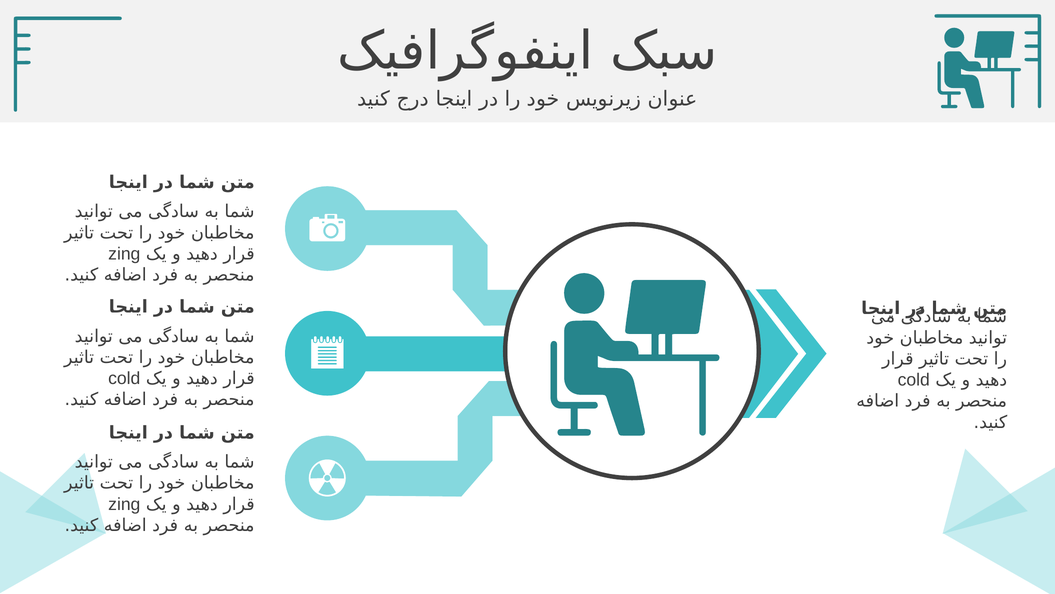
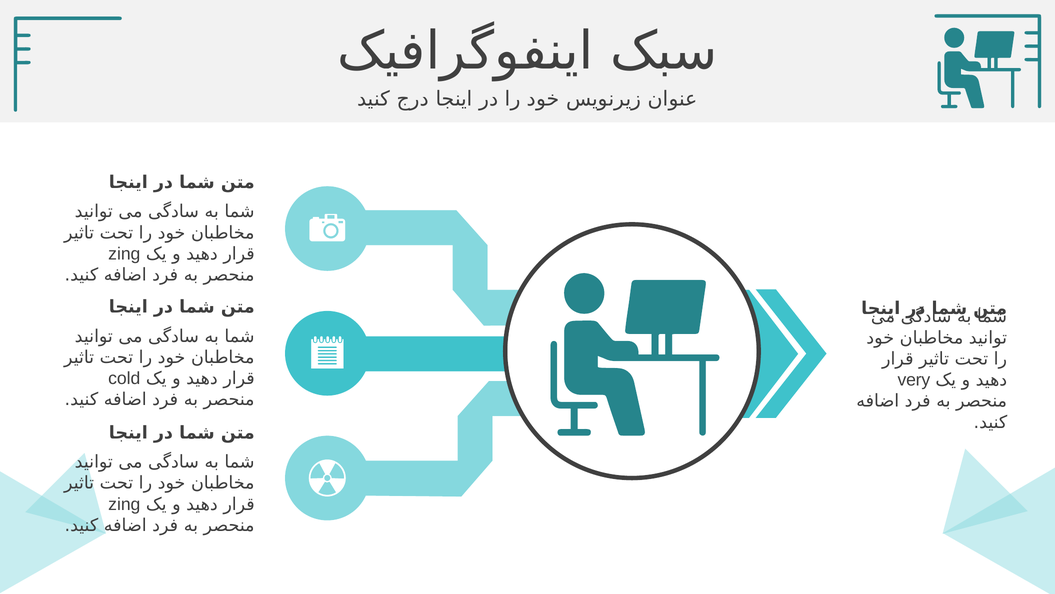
cold: cold -> very (914, 380)
